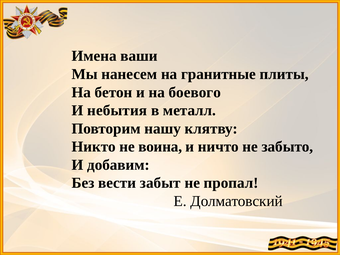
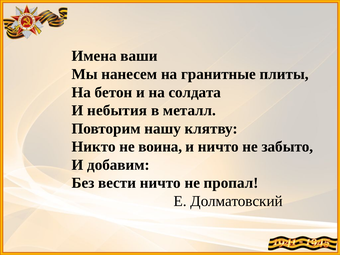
боевого: боевого -> солдата (195, 92)
вести забыт: забыт -> ничто (160, 183)
